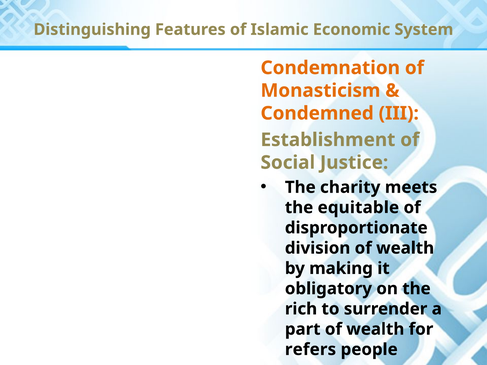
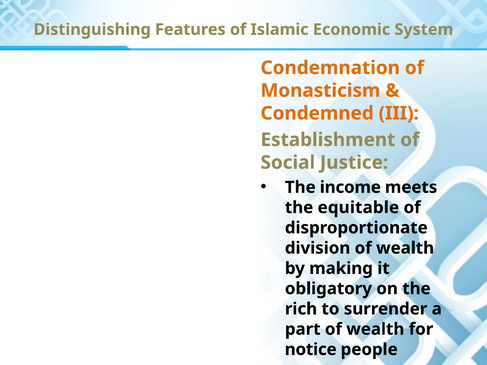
charity: charity -> income (350, 187)
refers: refers -> notice (311, 350)
